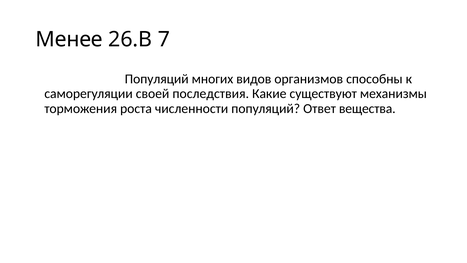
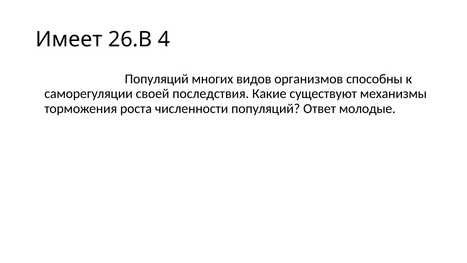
Менее: Менее -> Имеет (69, 39)
7: 7 -> 4 (164, 39)
вещества: вещества -> молодые (367, 108)
